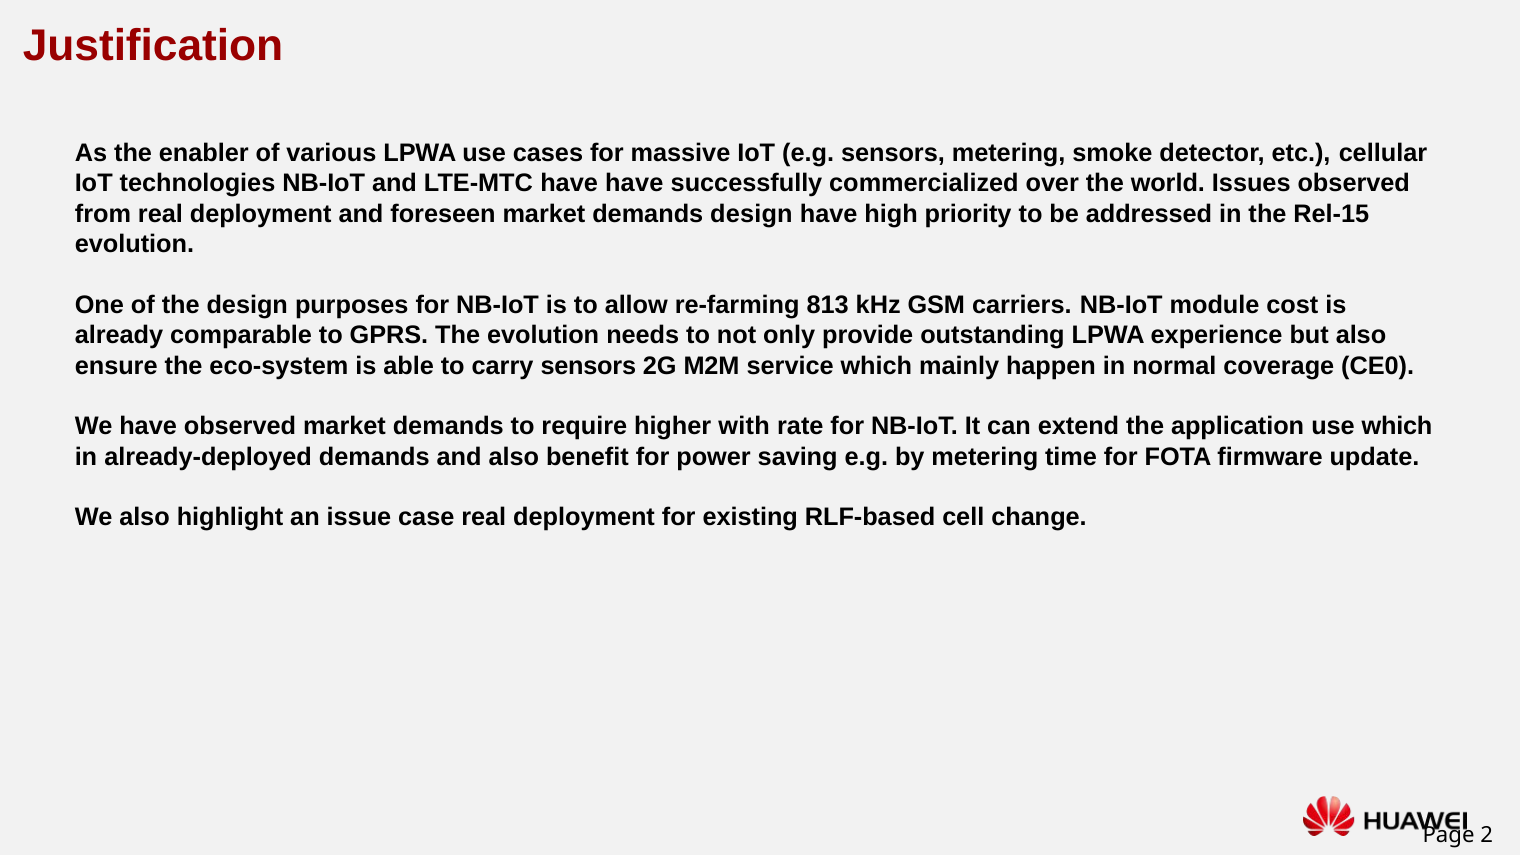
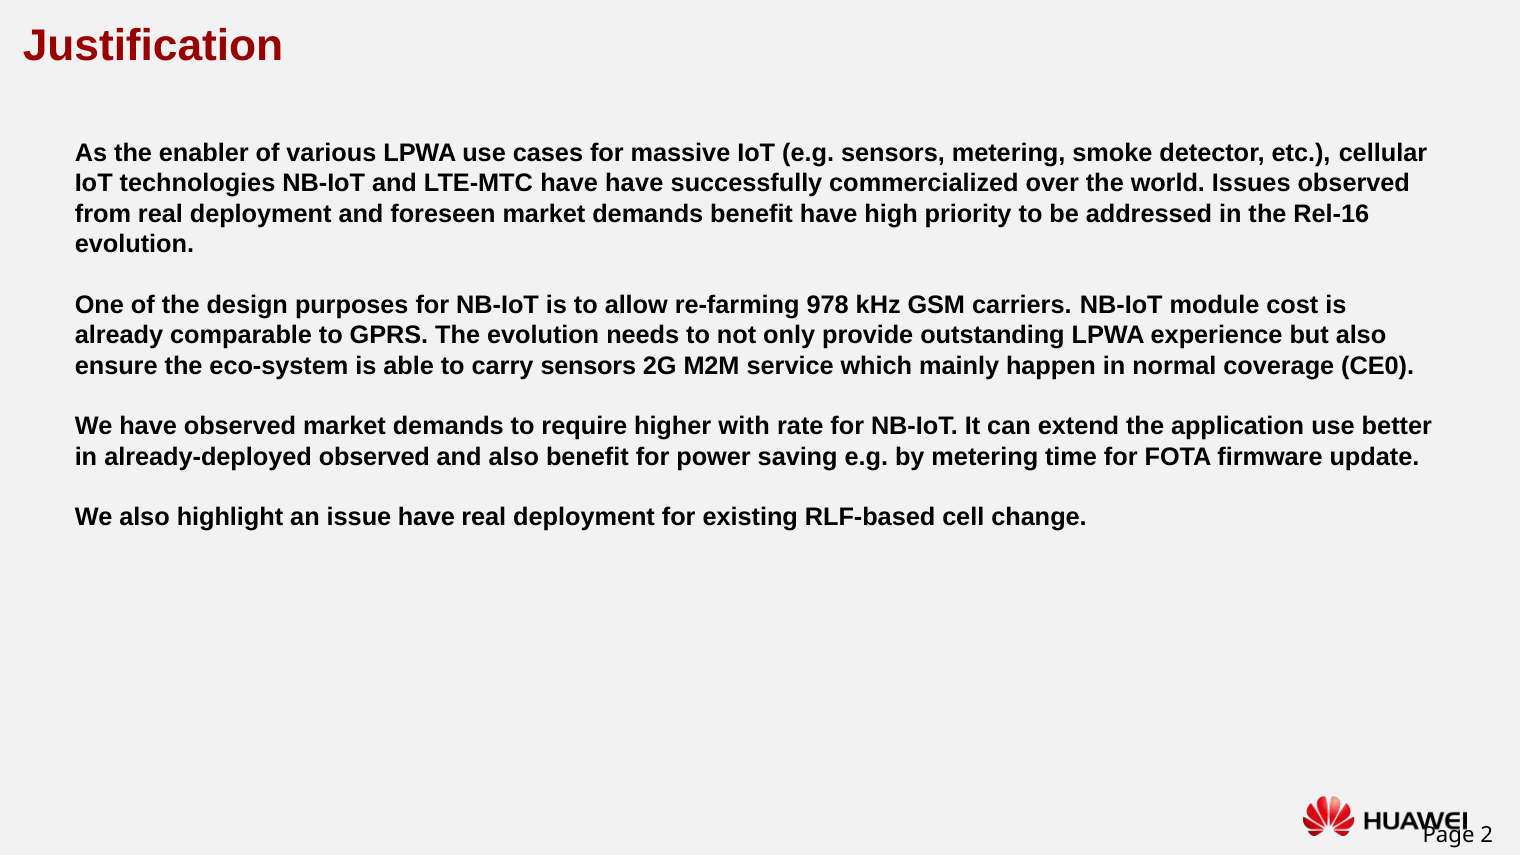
demands design: design -> benefit (752, 214)
Rel-15: Rel-15 -> Rel-16 (1331, 214)
813: 813 -> 978 (828, 305)
use which: which -> better (1397, 426)
already-deployed demands: demands -> observed (374, 457)
issue case: case -> have (426, 517)
